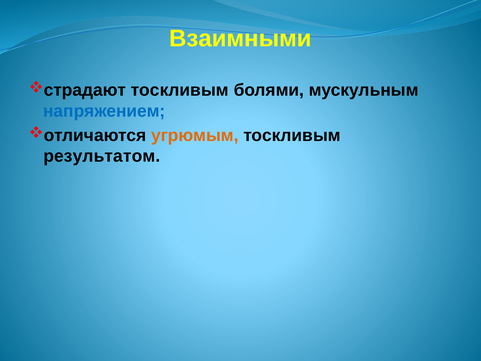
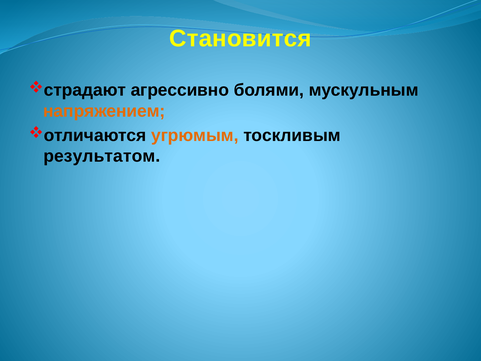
Взаимными: Взаимными -> Становится (240, 38)
тоскливым: тоскливым -> агрессивно (180, 90)
напряжением colour: blue -> orange (104, 111)
